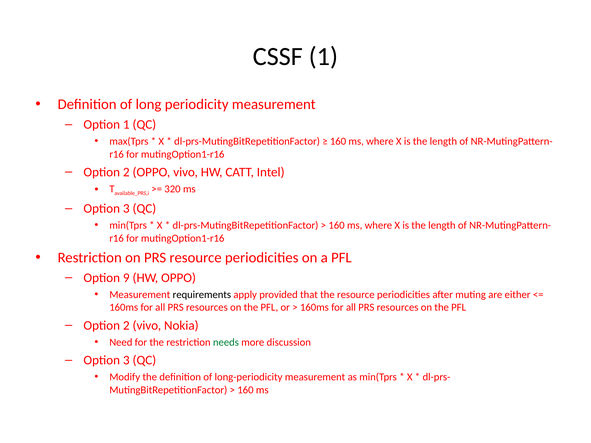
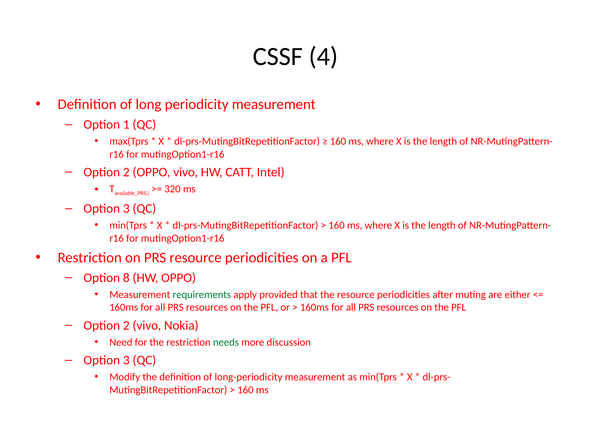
CSSF 1: 1 -> 4 (323, 57)
9: 9 -> 8 (126, 278)
requirements colour: black -> green (202, 295)
